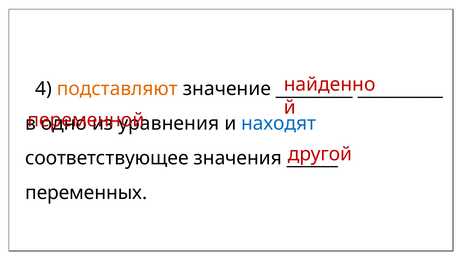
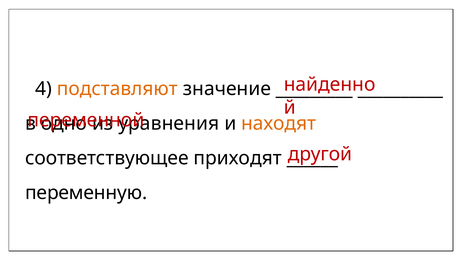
находят colour: blue -> orange (279, 123)
значения: значения -> приходят (238, 158)
переменных: переменных -> переменную (86, 193)
